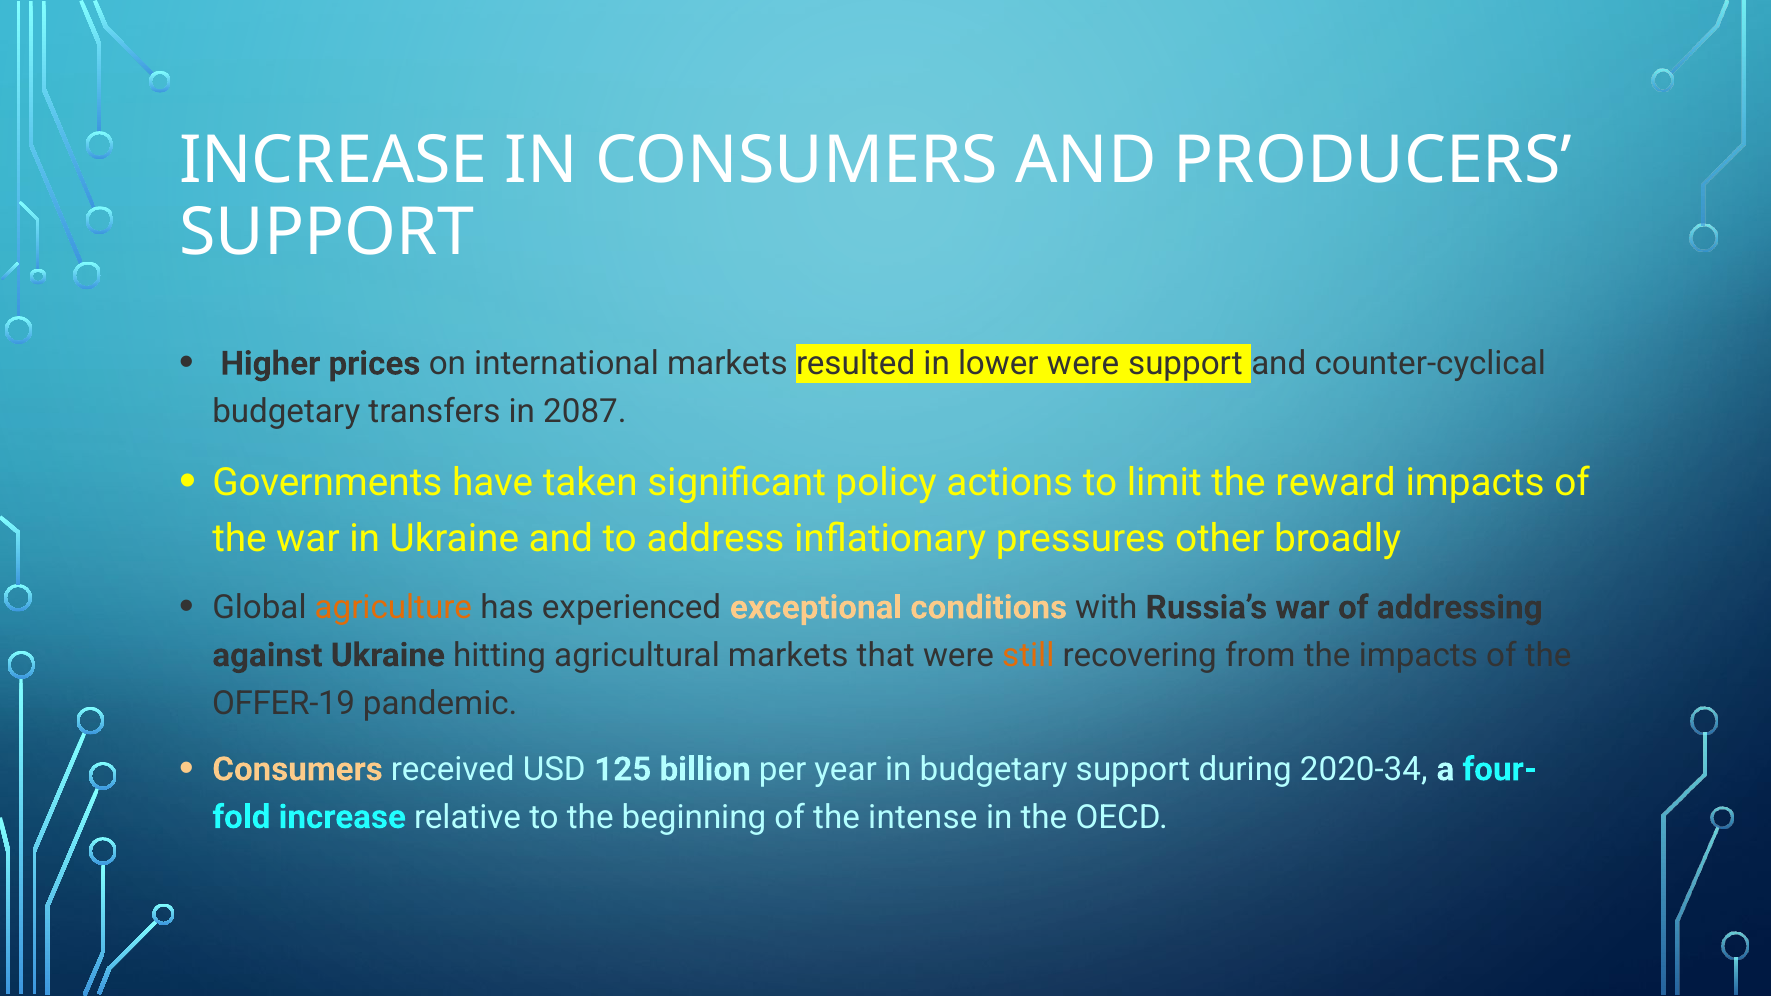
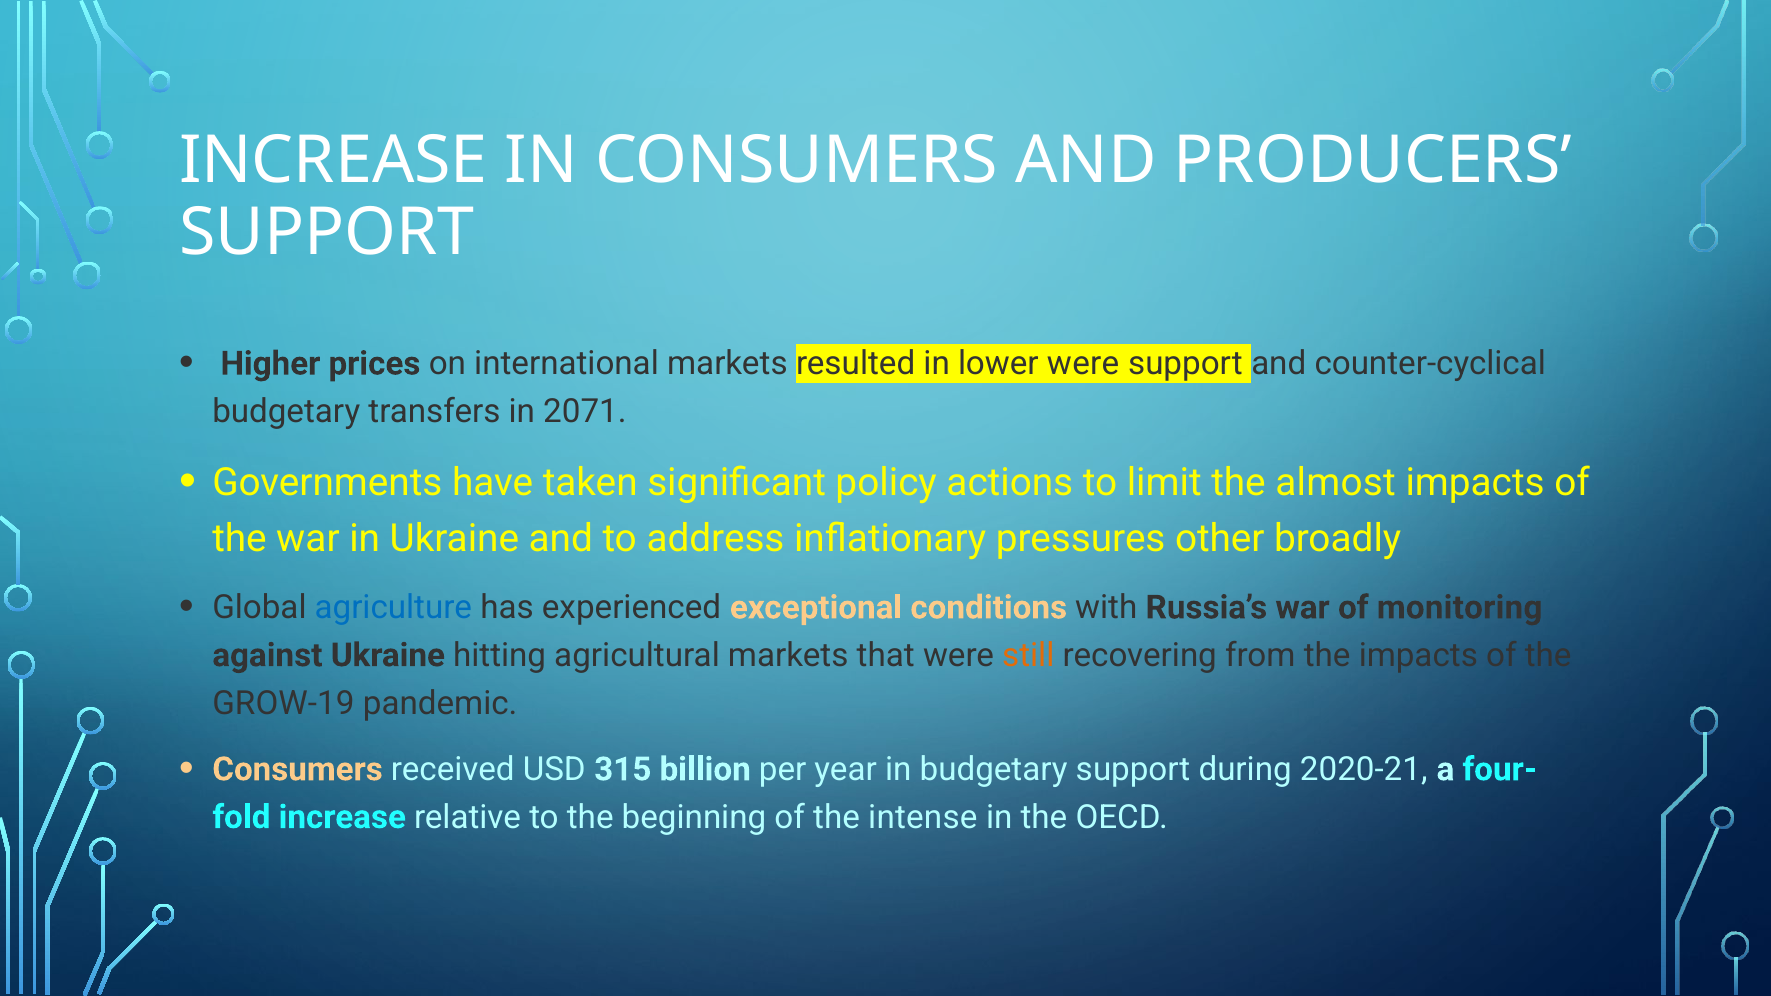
2087: 2087 -> 2071 (585, 411)
reward: reward -> almost (1336, 483)
agriculture colour: orange -> blue (393, 608)
addressing: addressing -> monitoring (1460, 608)
OFFER-19: OFFER-19 -> GROW-19 (283, 703)
125: 125 -> 315 (623, 769)
2020-34: 2020-34 -> 2020-21 (1364, 769)
